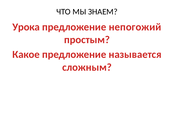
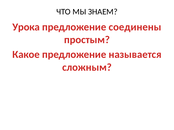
непогожий: непогожий -> соединены (135, 27)
